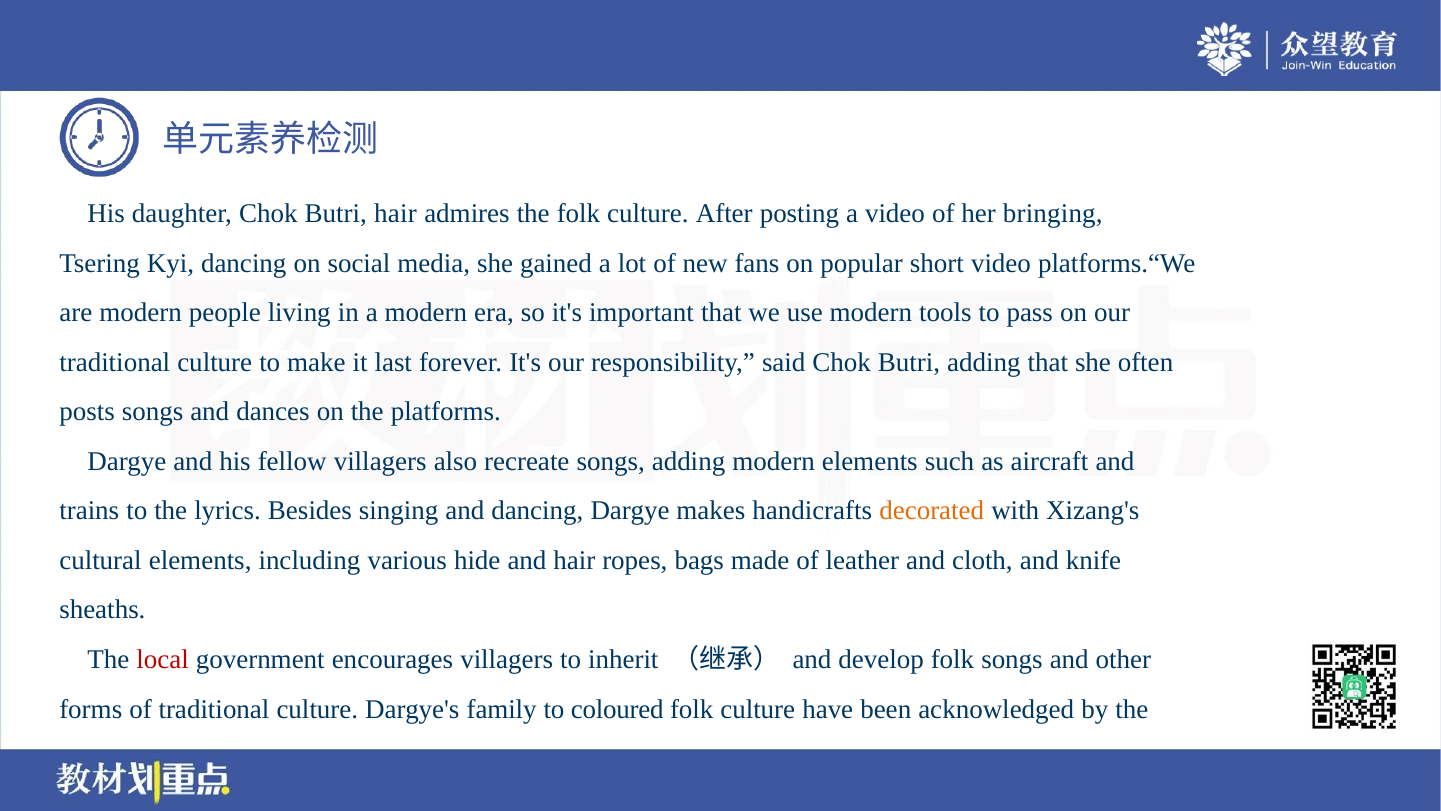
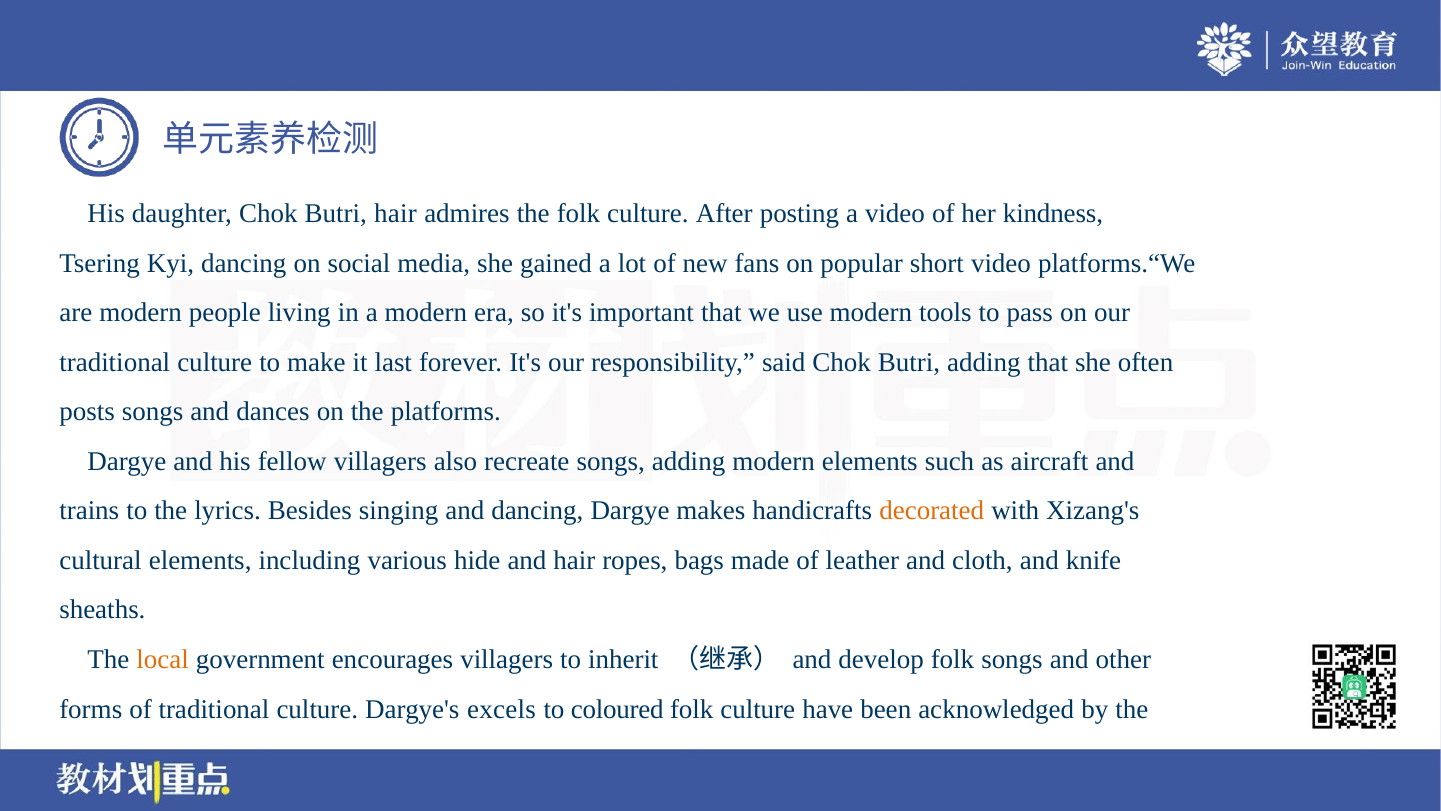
bringing: bringing -> kindness (1053, 213)
local colour: red -> orange (163, 659)
family: family -> excels (501, 709)
